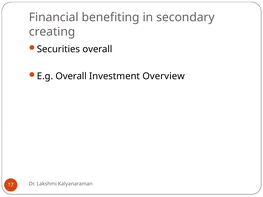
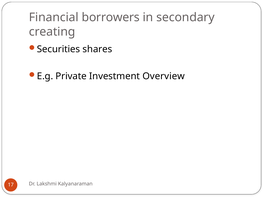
benefiting: benefiting -> borrowers (111, 17)
Securities overall: overall -> shares (97, 49)
E.g Overall: Overall -> Private (71, 76)
